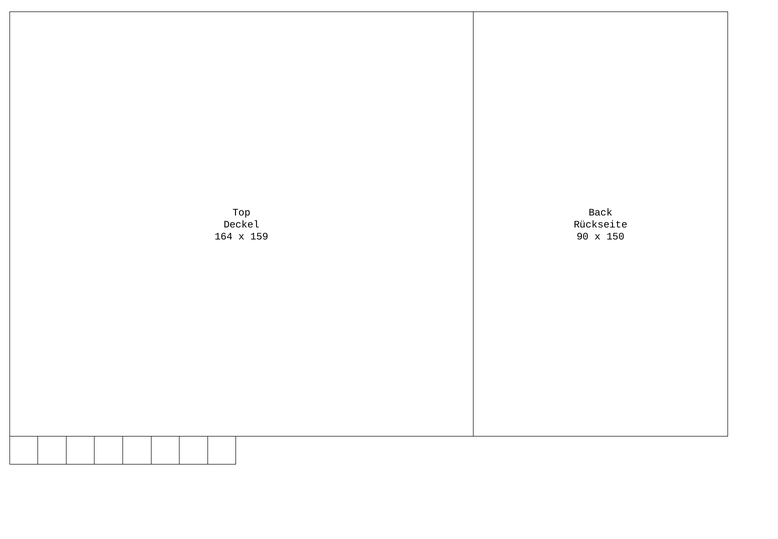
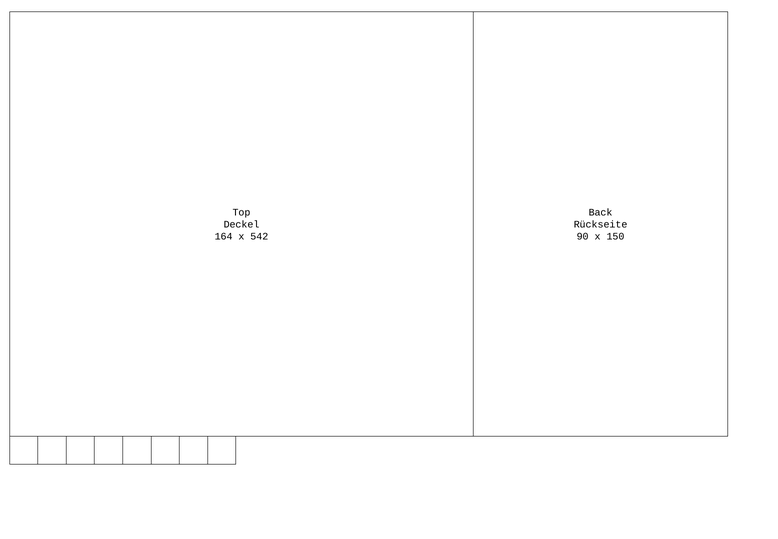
159: 159 -> 542 (259, 236)
